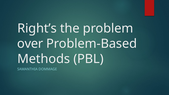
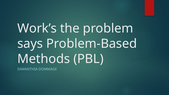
Right’s: Right’s -> Work’s (37, 28)
over: over -> says (30, 44)
